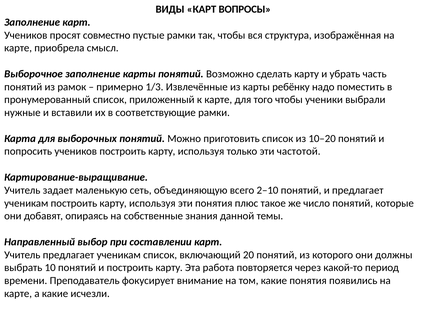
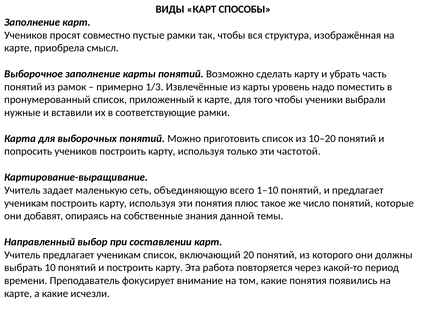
ВОПРОСЫ: ВОПРОСЫ -> СПОСОБЫ (245, 9)
ребёнку: ребёнку -> уровень (291, 87)
2–10: 2–10 -> 1–10 (267, 190)
